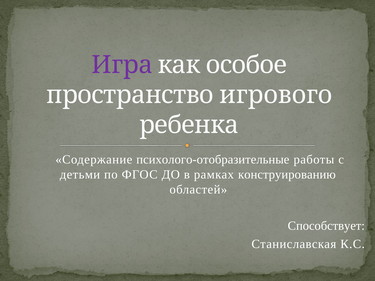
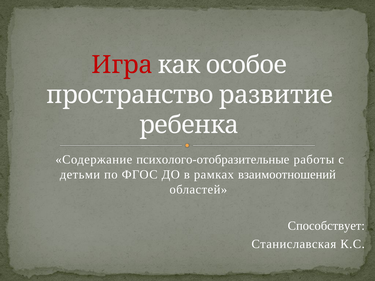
Игра colour: purple -> red (122, 65)
игрового: игрового -> развитие (276, 95)
конструированию: конструированию -> взаимоотношений (287, 175)
